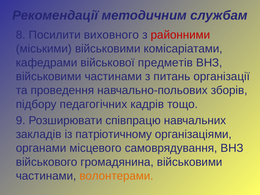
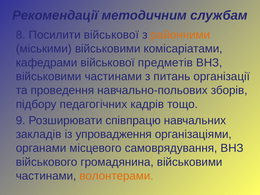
Посилити виховного: виховного -> військової (111, 35)
районними colour: red -> orange (180, 35)
патріотичному: патріотичному -> упровадження (114, 134)
